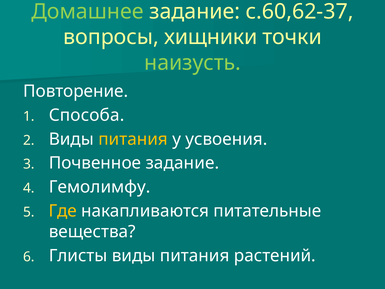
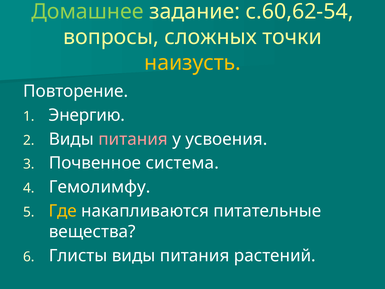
с.60,62-37: с.60,62-37 -> с.60,62-54 (300, 11)
хищники: хищники -> сложных (211, 37)
наизусть colour: light green -> yellow (193, 63)
Способа: Способа -> Энергию (87, 115)
питания colour: yellow -> pink (133, 139)
Почвенное задание: задание -> система (182, 163)
